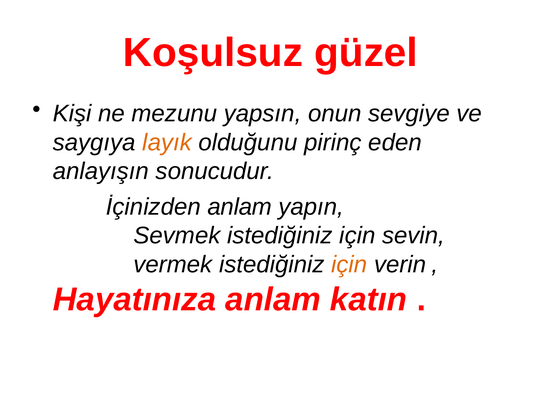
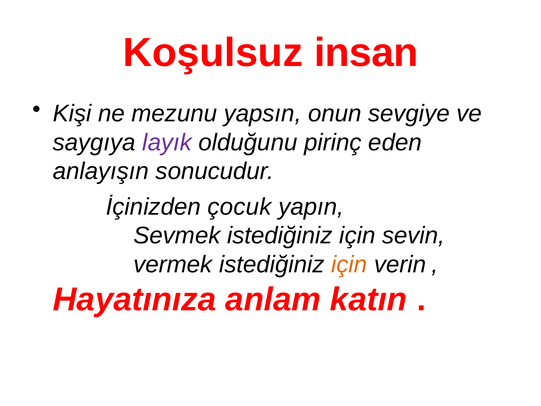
güzel: güzel -> insan (366, 53)
layık colour: orange -> purple (167, 142)
İçinizden anlam: anlam -> çocuk (239, 207)
